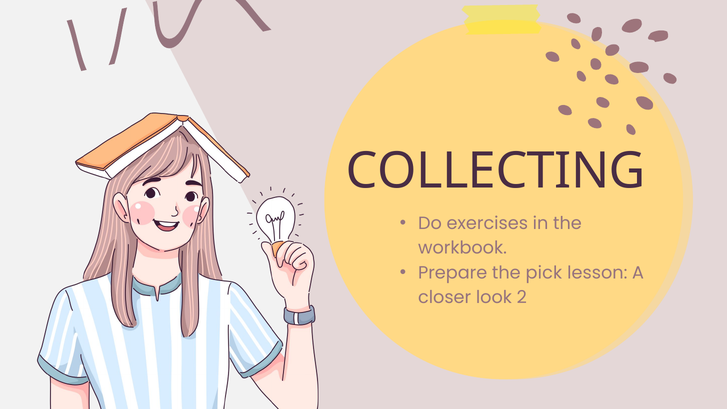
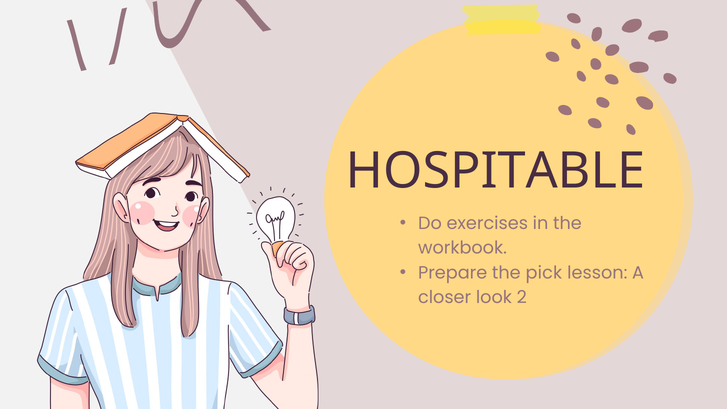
COLLECTING: COLLECTING -> HOSPITABLE (496, 171)
